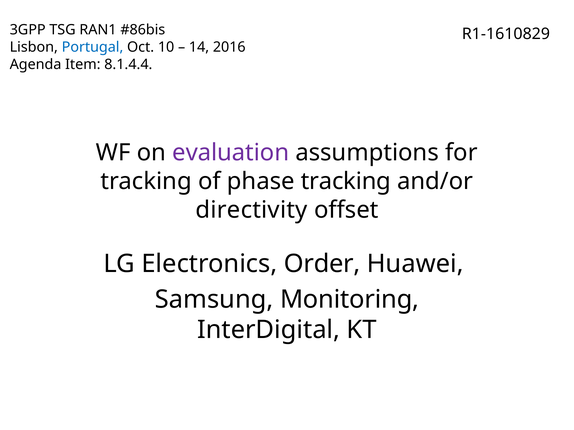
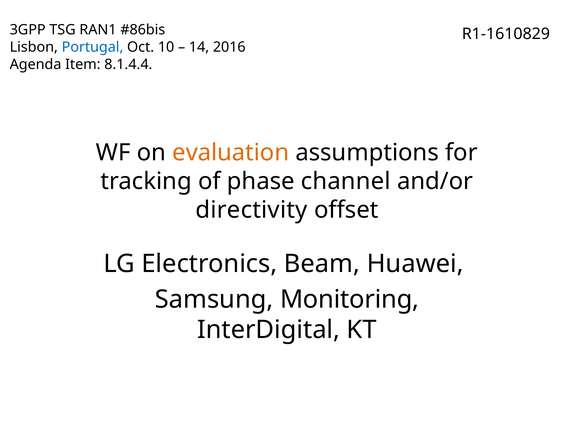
evaluation colour: purple -> orange (231, 153)
phase tracking: tracking -> channel (346, 182)
Order: Order -> Beam (322, 264)
